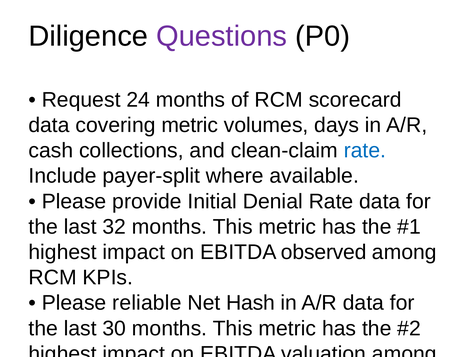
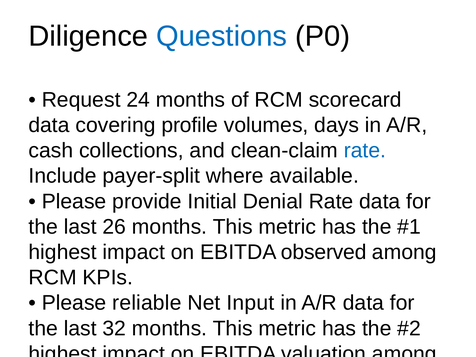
Questions colour: purple -> blue (222, 36)
covering metric: metric -> profile (190, 125)
32: 32 -> 26 (114, 227)
Hash: Hash -> Input (250, 303)
30: 30 -> 32 (114, 328)
